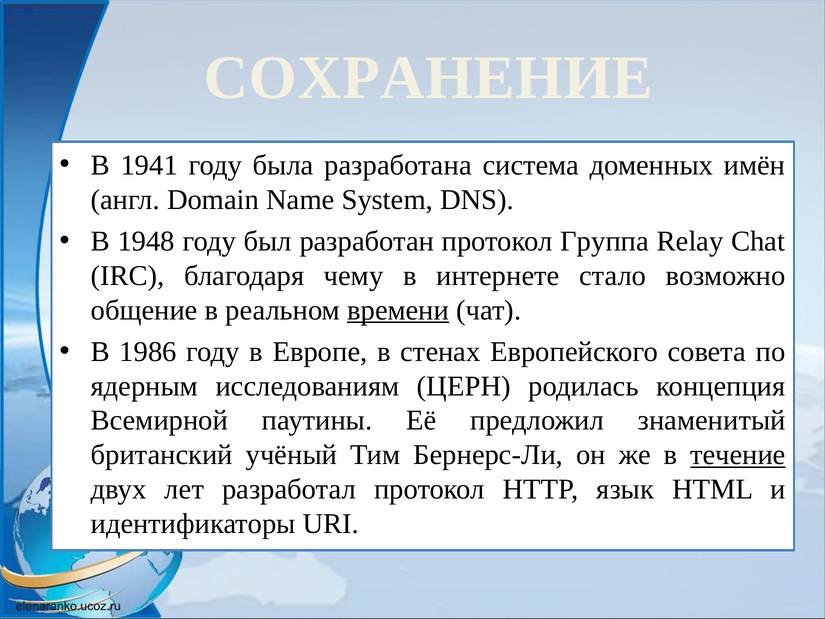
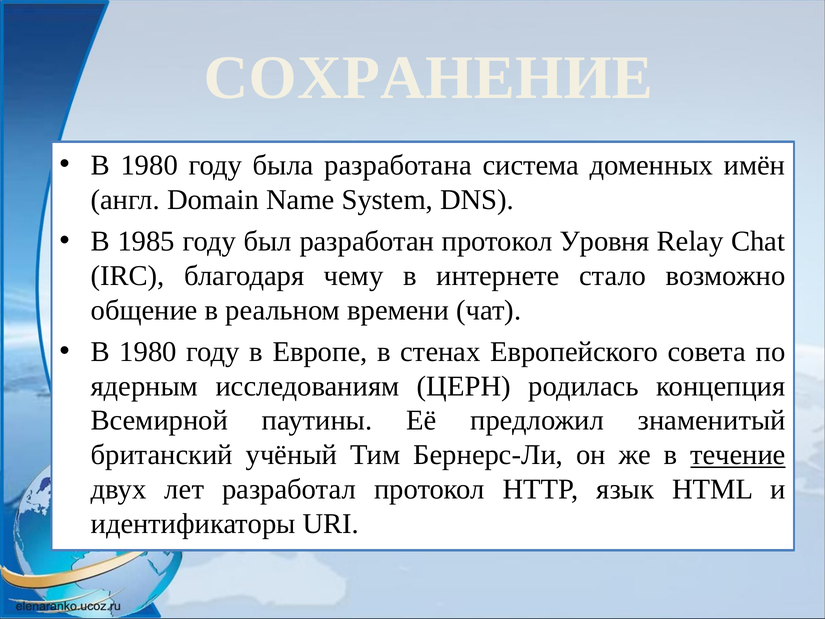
1941: 1941 -> 1980 (149, 165)
1948: 1948 -> 1985 (146, 241)
Группа: Группа -> Уровня (605, 241)
времени underline: present -> none (398, 310)
1986: 1986 -> 1980 (148, 352)
